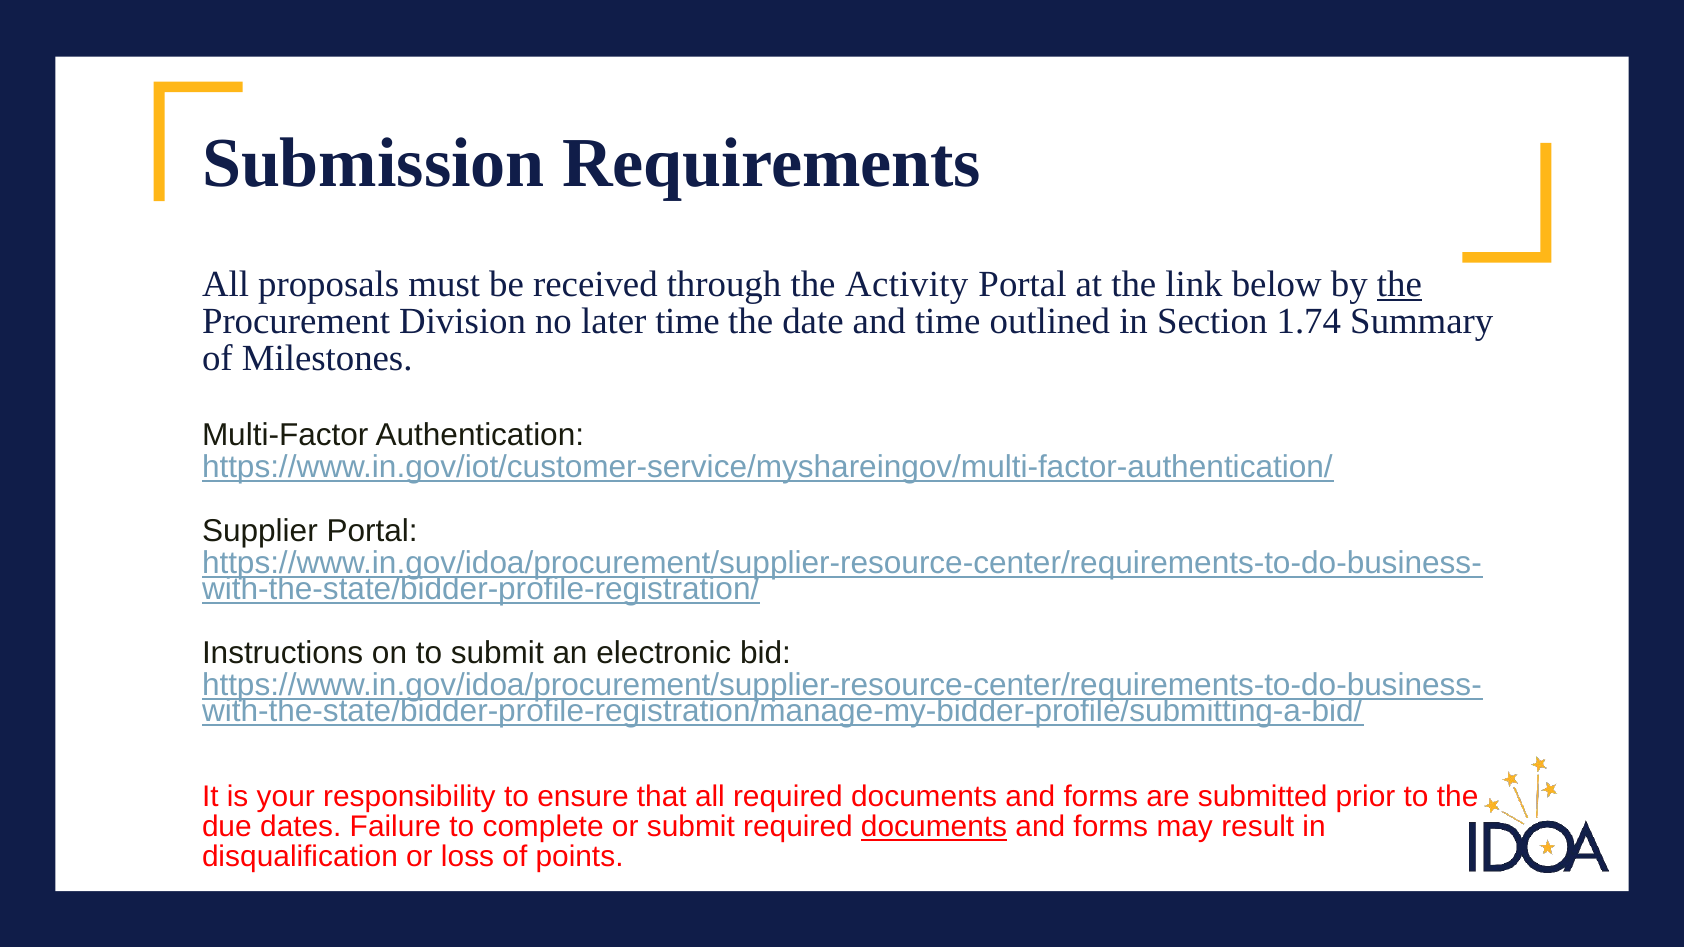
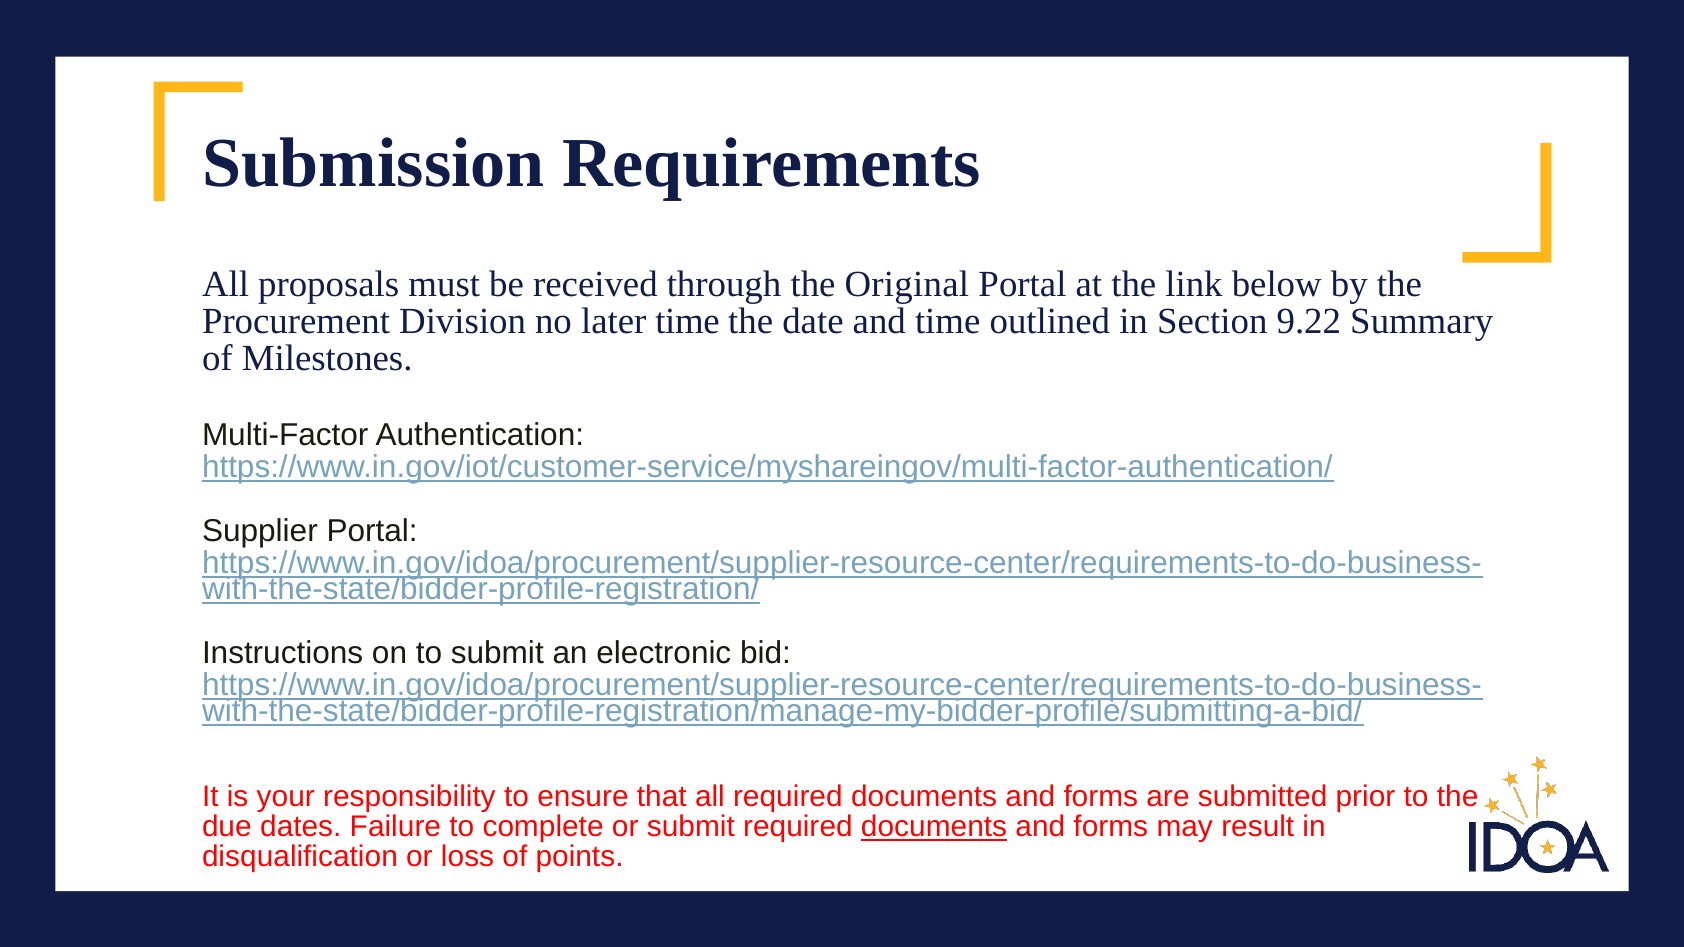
Activity: Activity -> Original (907, 284)
the underline: present -> none (1399, 284)
1.74: 1.74 -> 9.22 (1309, 321)
